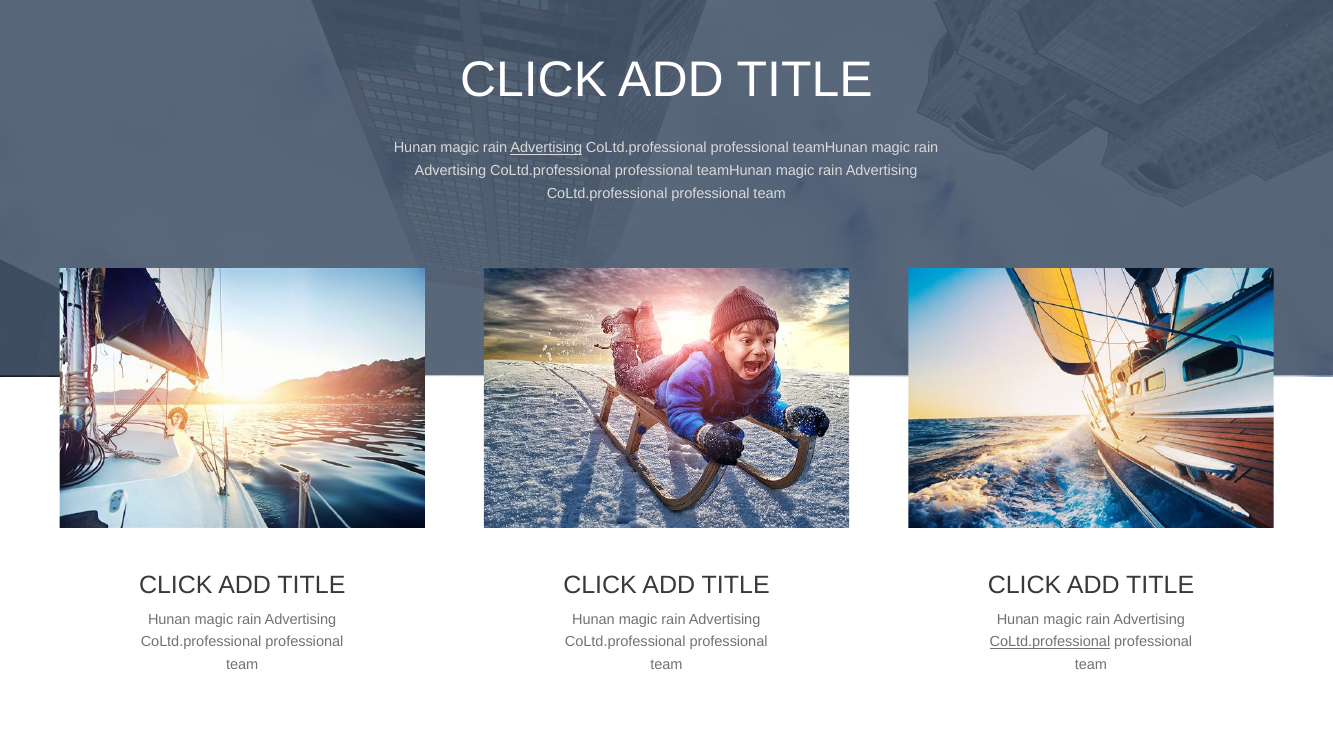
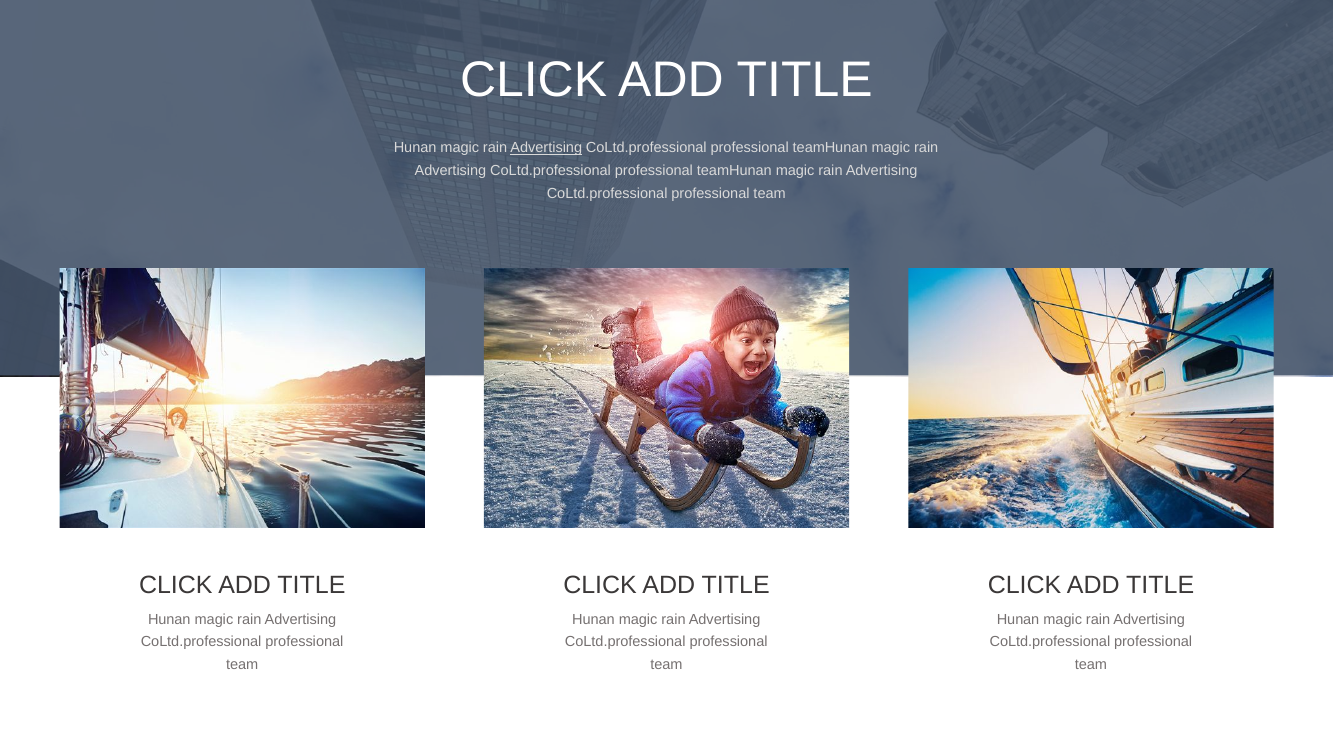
CoLtd.professional underline: present -> none (1050, 642)
